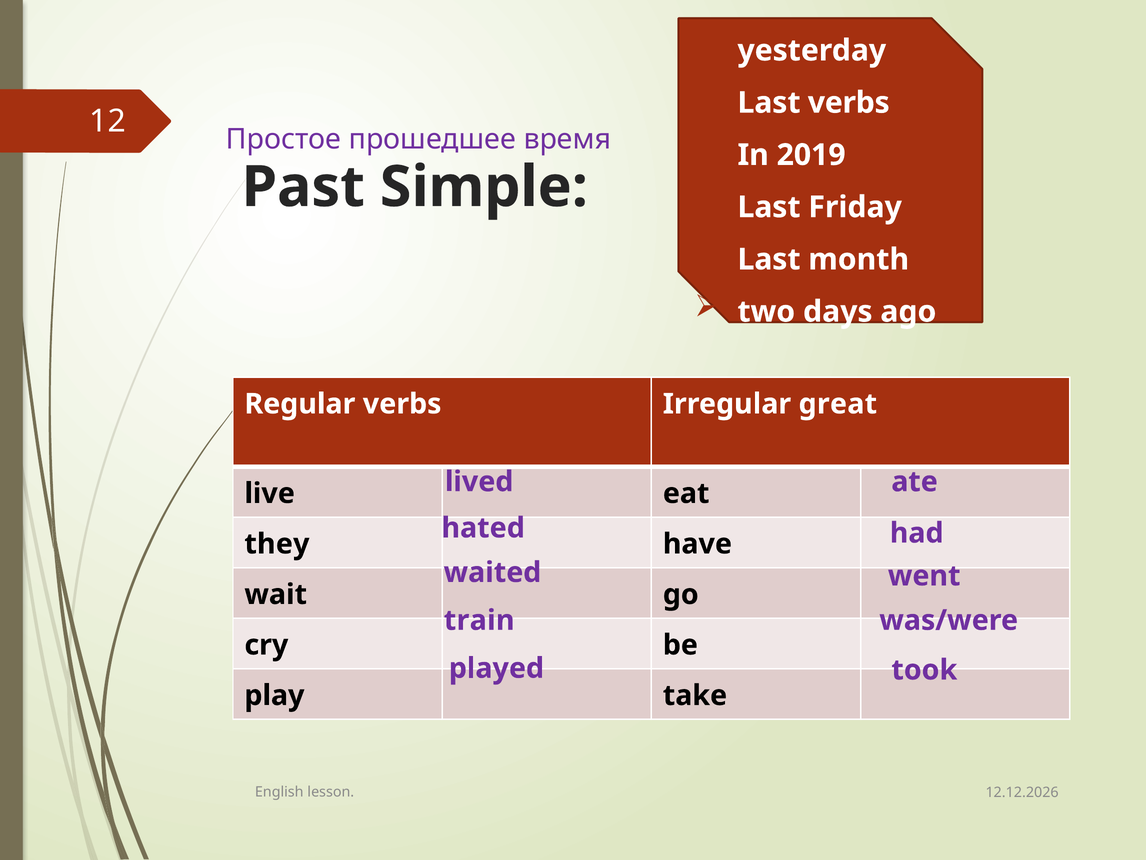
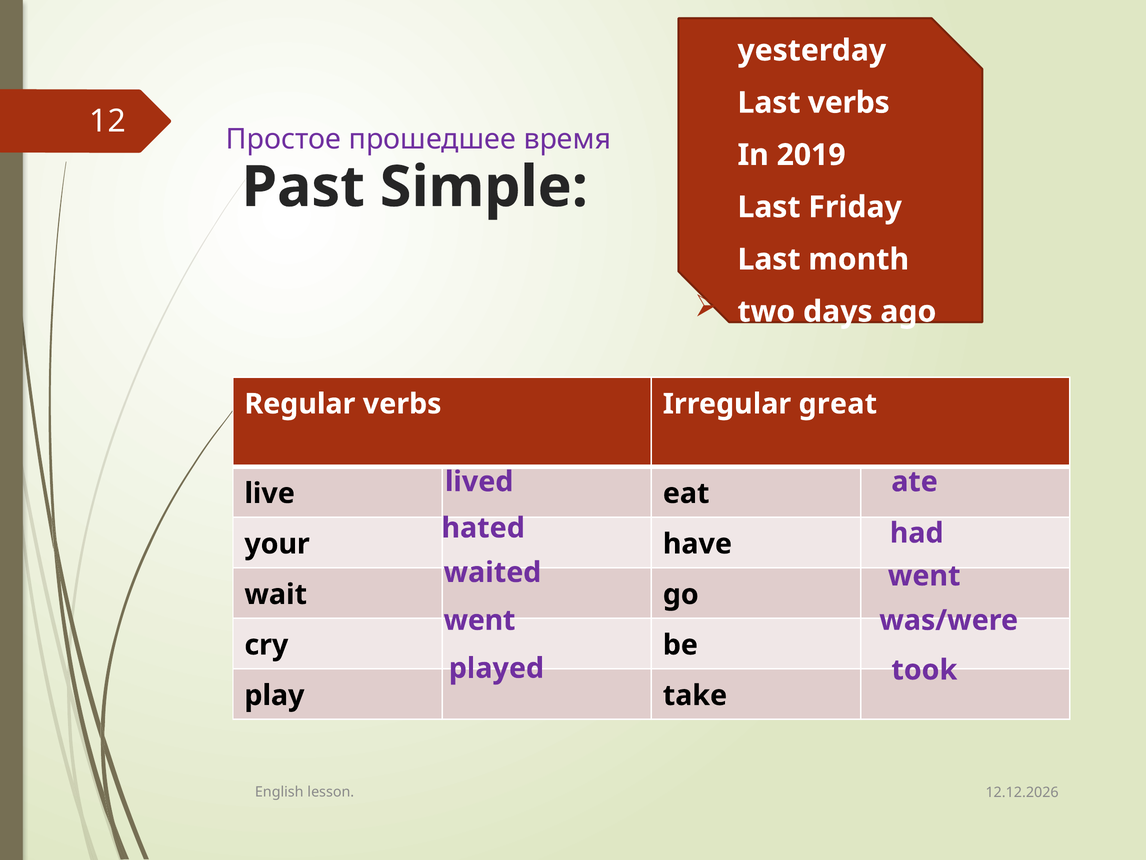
they: they -> your (277, 544)
train: train -> went (479, 620)
